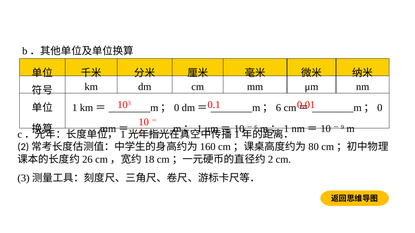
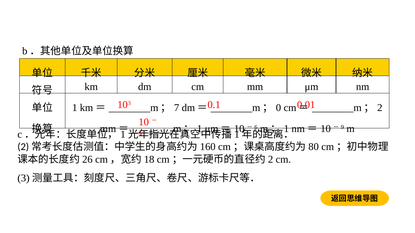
0: 0 -> 7 (177, 108)
6: 6 -> 0 (279, 108)
0: 0 -> 2 (380, 108)
